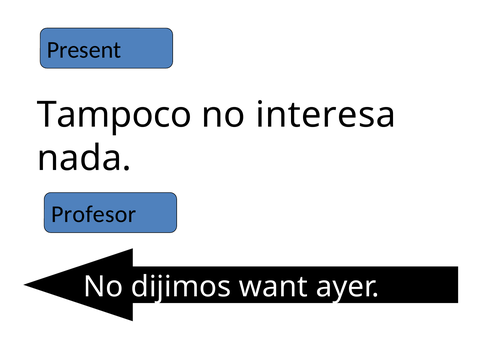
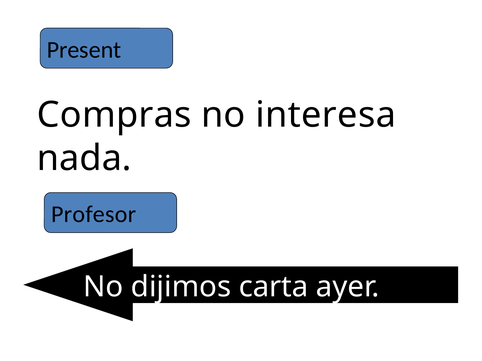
Tampoco: Tampoco -> Compras (114, 115)
want: want -> carta (274, 287)
